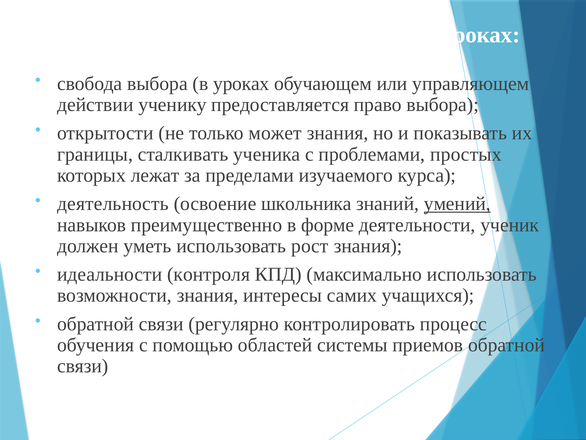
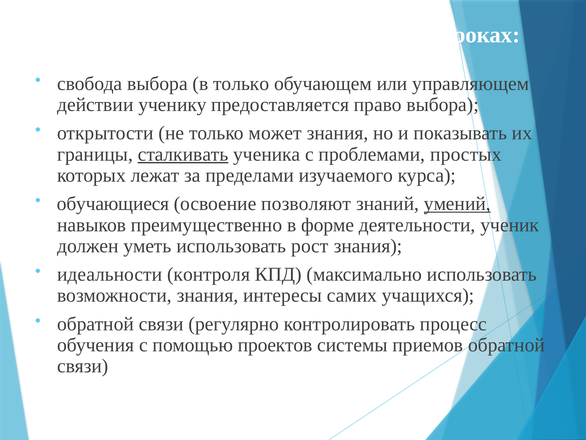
в уроках: уроках -> только (241, 83)
сталкивать underline: none -> present (183, 154)
деятельность: деятельность -> обучающиеся (113, 204)
школьника: школьника -> позволяют (306, 204)
областей: областей -> проектов (275, 345)
